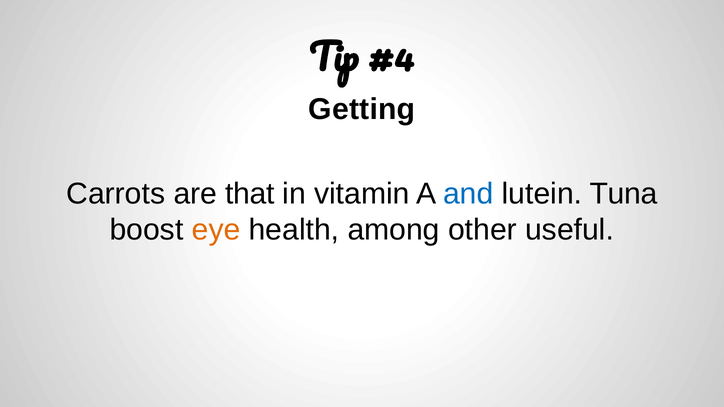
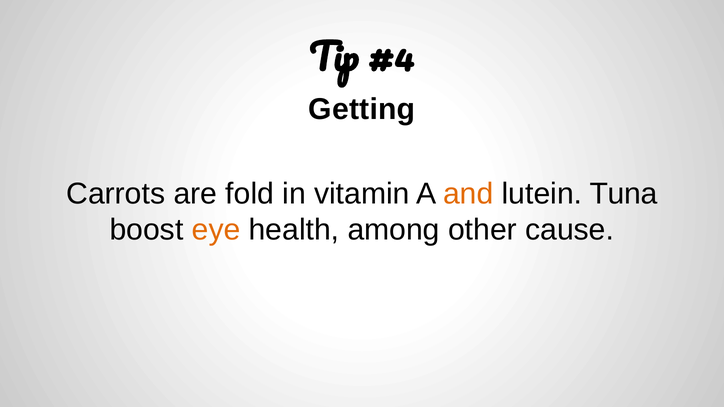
that: that -> fold (250, 194)
and colour: blue -> orange (468, 194)
useful: useful -> cause (570, 230)
